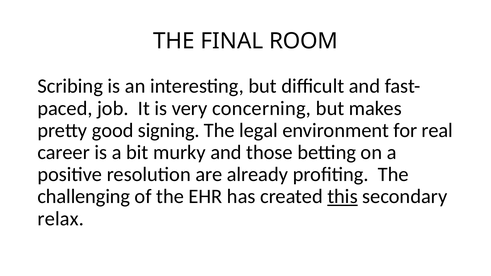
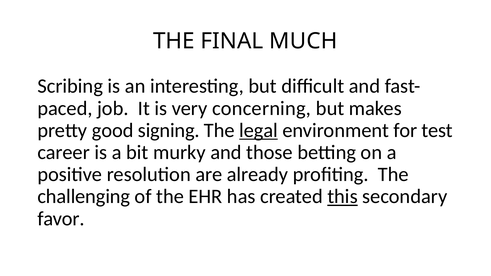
ROOM: ROOM -> MUCH (303, 41)
legal underline: none -> present (259, 130)
real: real -> test (437, 130)
relax: relax -> favor (61, 219)
